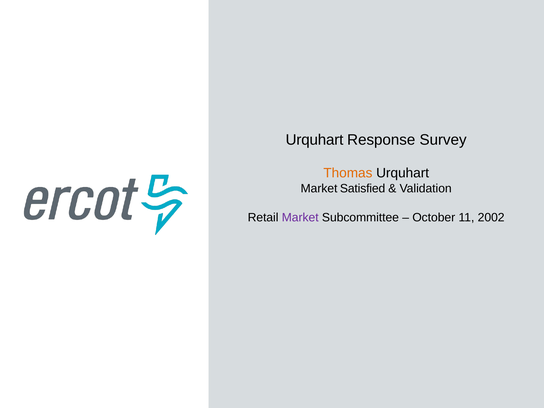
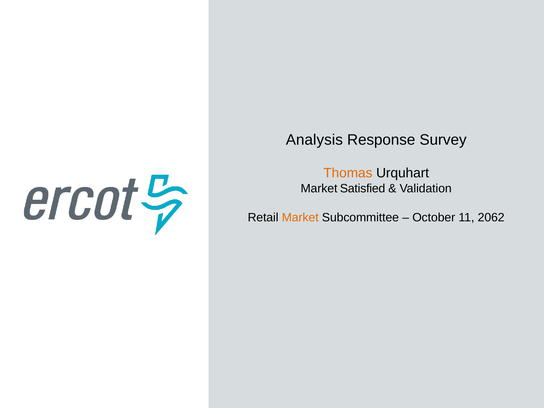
Urquhart: Urquhart -> Analysis (314, 140)
Market colour: purple -> orange (300, 217)
2002: 2002 -> 2062 (491, 217)
